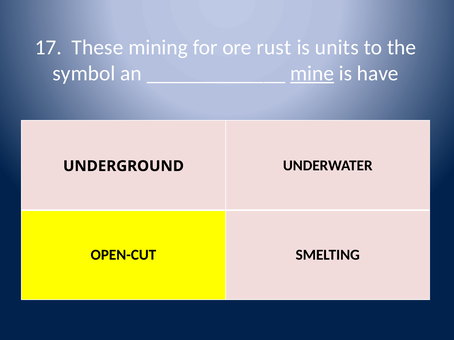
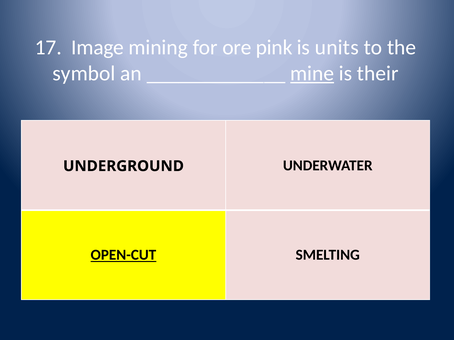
These: These -> Image (98, 47)
rust: rust -> pink (274, 47)
have: have -> their (378, 74)
OPEN-CUT underline: none -> present (123, 255)
